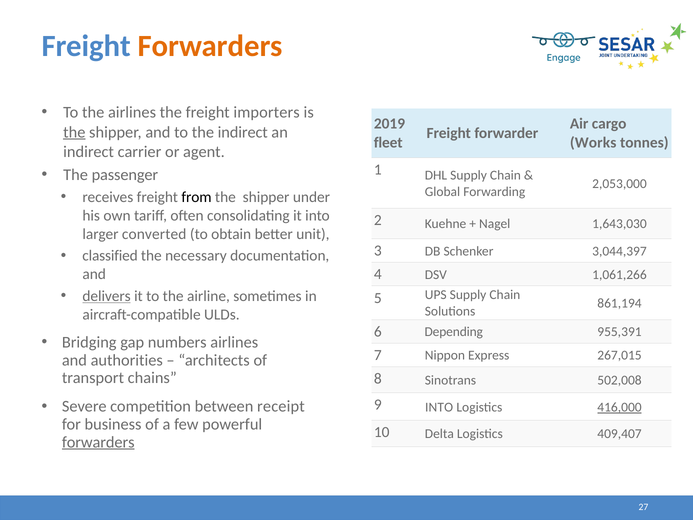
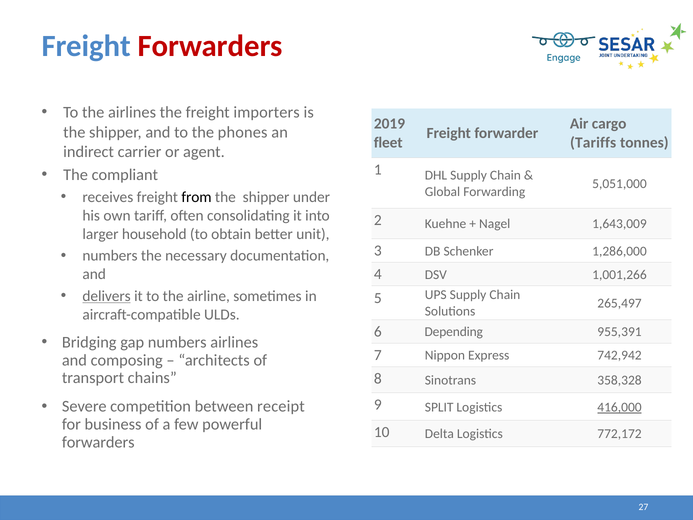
Forwarders colour: orange -> red (210, 46)
the underline: present -> none (74, 132)
the indirect: indirect -> phones (243, 132)
Works: Works -> Tariffs (593, 143)
passenger: passenger -> compliant (125, 175)
2,053,000: 2,053,000 -> 5,051,000 (619, 183)
1,643,030: 1,643,030 -> 1,643,009 (619, 224)
converted: converted -> household (154, 234)
3,044,397: 3,044,397 -> 1,286,000 (619, 251)
classified: classified -> numbers (110, 256)
1,061,266: 1,061,266 -> 1,001,266 (619, 275)
861,194: 861,194 -> 265,497 (619, 303)
267,015: 267,015 -> 742,942 (619, 355)
authorities: authorities -> composing (127, 360)
502,008: 502,008 -> 358,328 (619, 380)
9 INTO: INTO -> SPLIT (439, 407)
409,407: 409,407 -> 772,172 (619, 434)
forwarders underline: present -> none (98, 442)
